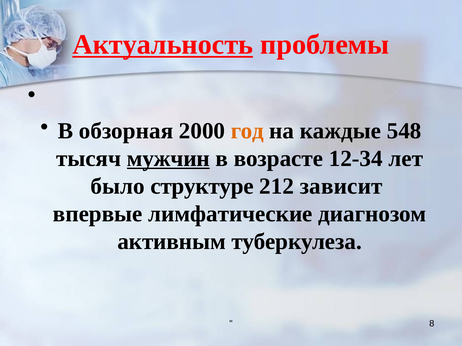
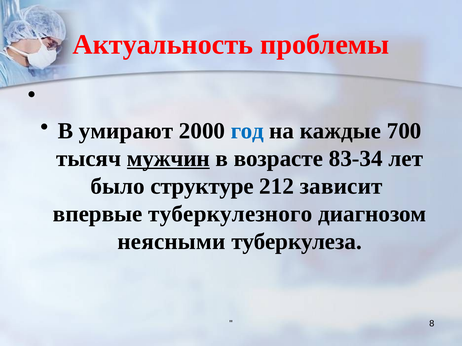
Актуальность underline: present -> none (163, 45)
обзорная: обзорная -> умирают (126, 131)
год colour: orange -> blue (247, 131)
548: 548 -> 700 (404, 131)
12-34: 12-34 -> 83-34 (356, 159)
лимфатические: лимфатические -> туберкулезного (230, 214)
активным: активным -> неясными (171, 242)
